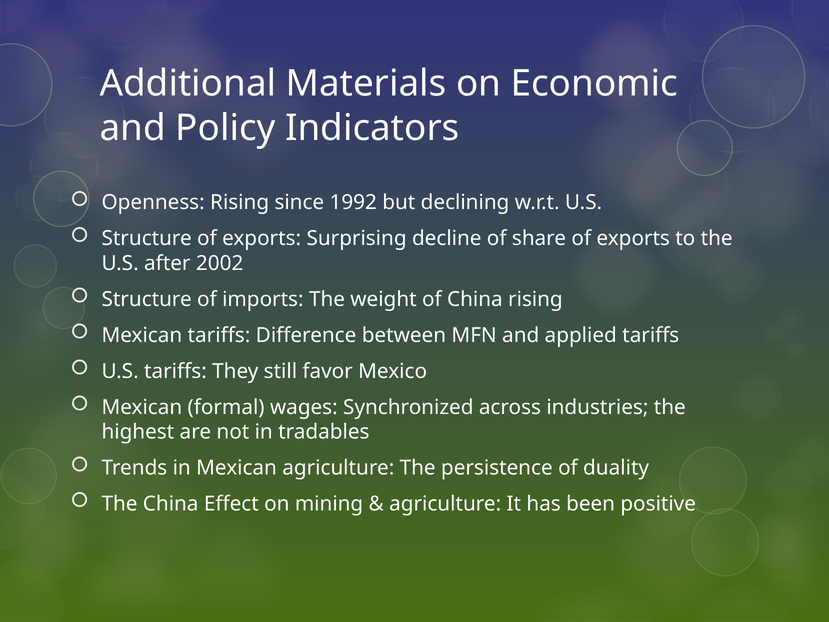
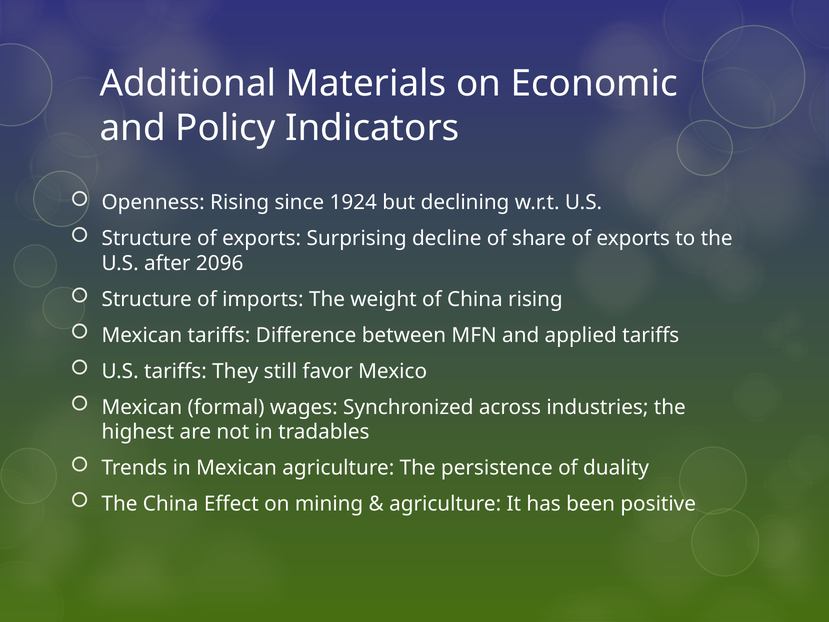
1992: 1992 -> 1924 (353, 203)
2002: 2002 -> 2096 (220, 263)
